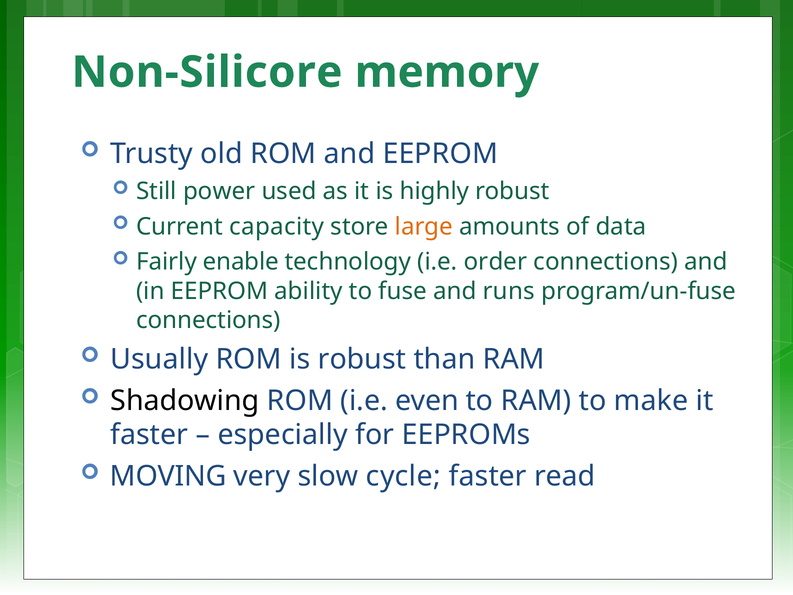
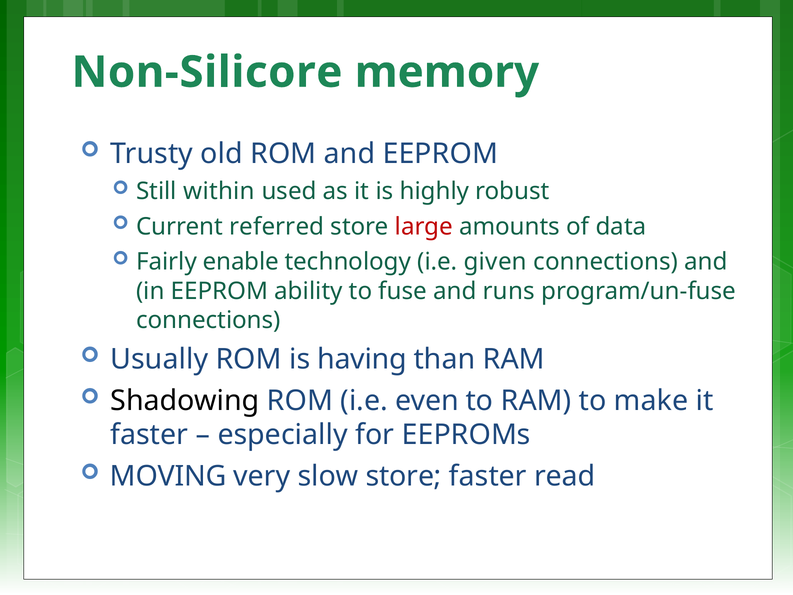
power: power -> within (219, 191)
capacity: capacity -> referred (277, 227)
large colour: orange -> red (424, 227)
order: order -> given (495, 262)
is robust: robust -> having (362, 359)
slow cycle: cycle -> store (404, 476)
